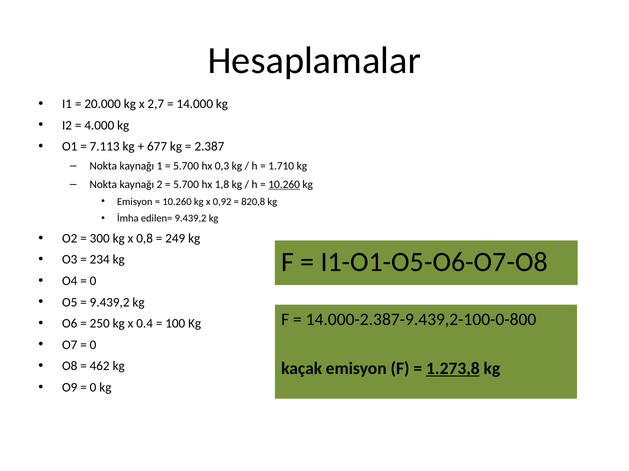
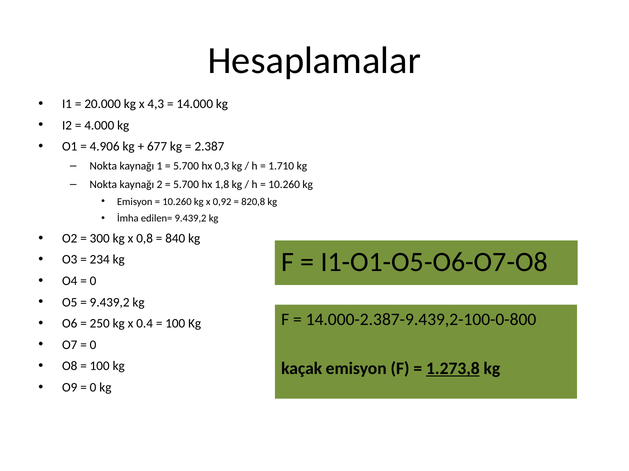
2,7: 2,7 -> 4,3 (156, 104)
7.113: 7.113 -> 4.906 (105, 147)
10.260 underline: present -> none (284, 185)
249: 249 -> 840 (175, 239)
462: 462 -> 100 (100, 367)
